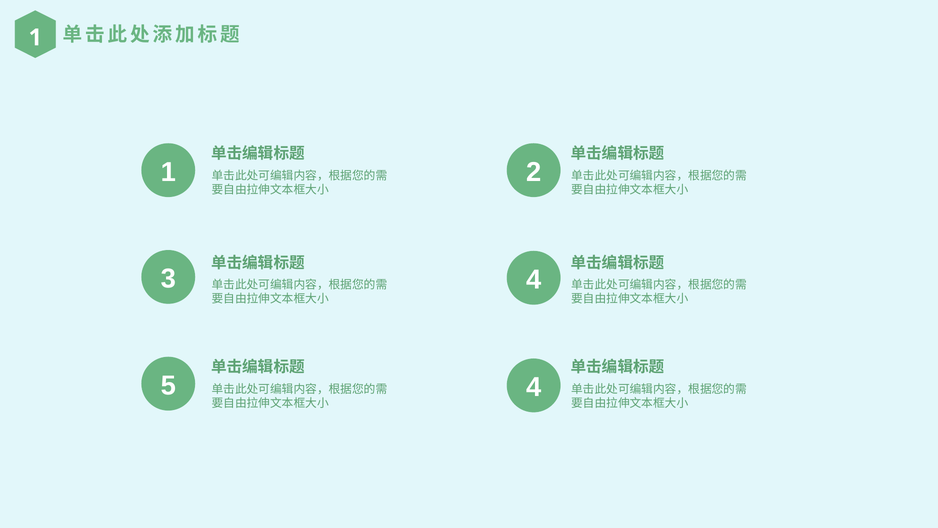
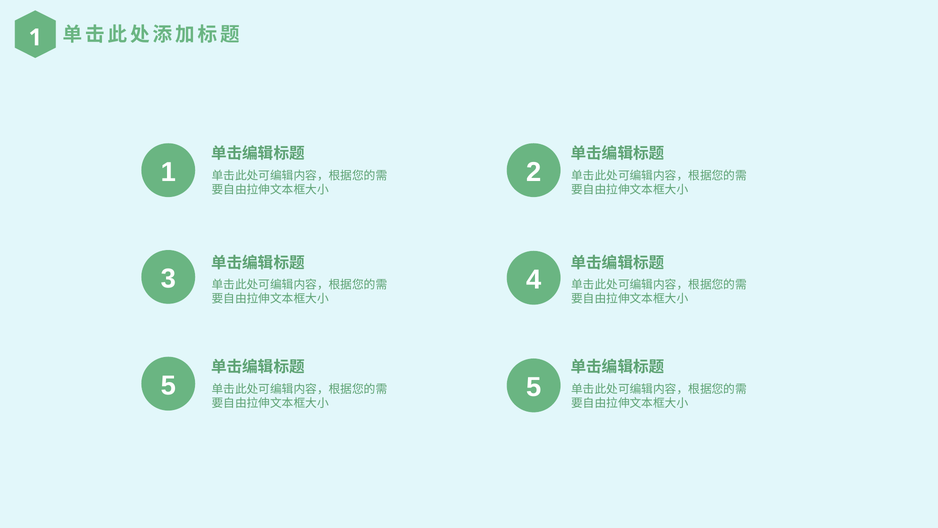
5 4: 4 -> 5 (534, 387)
